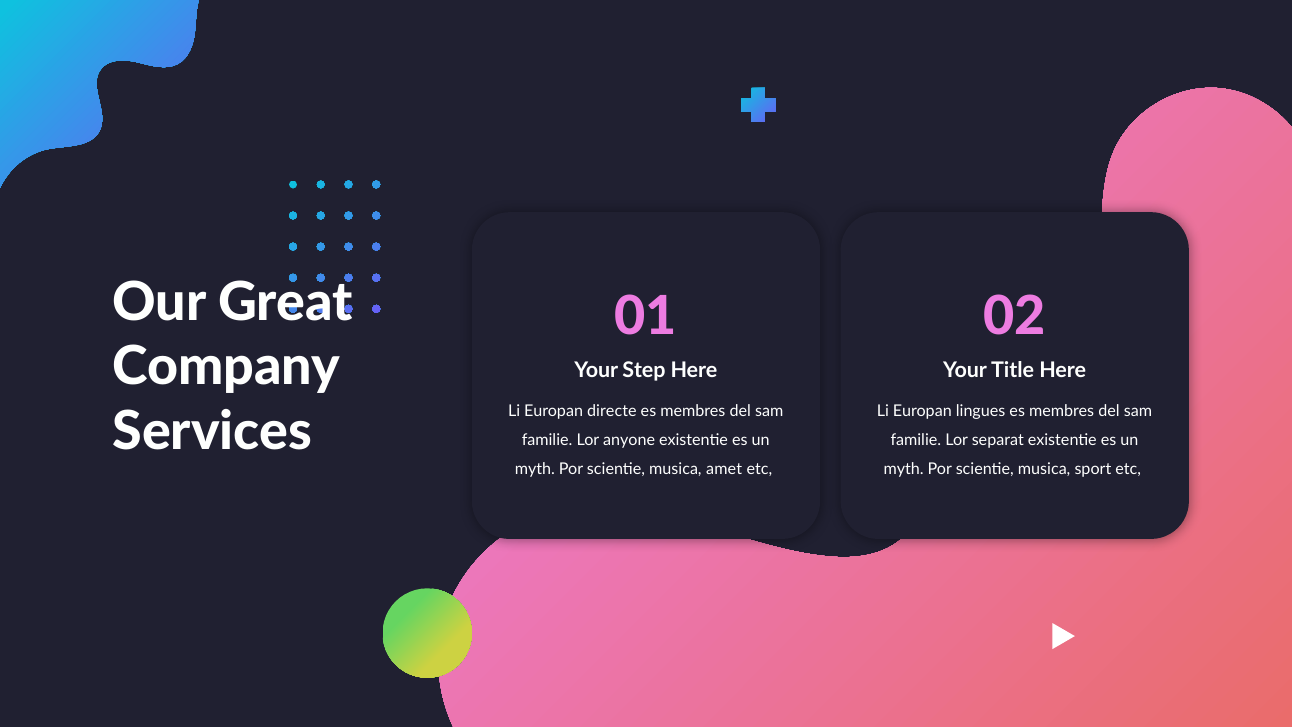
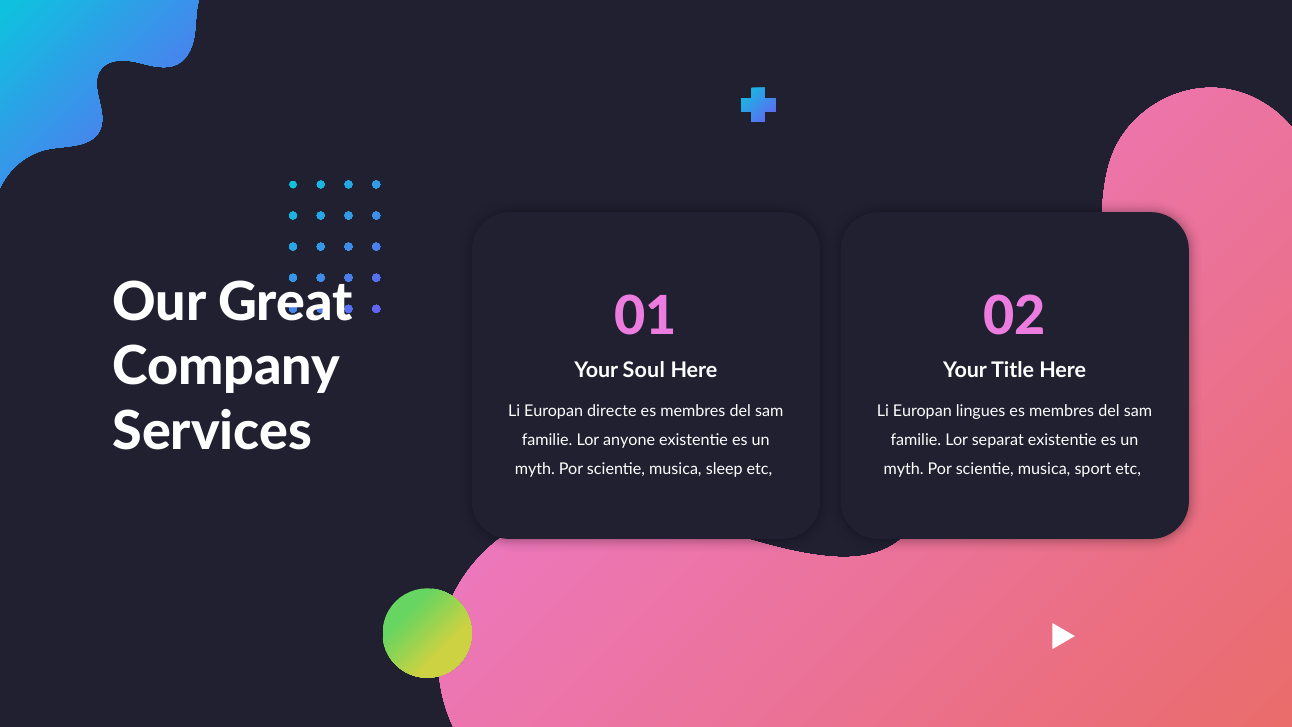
Step: Step -> Soul (644, 370)
amet: amet -> sleep (724, 469)
